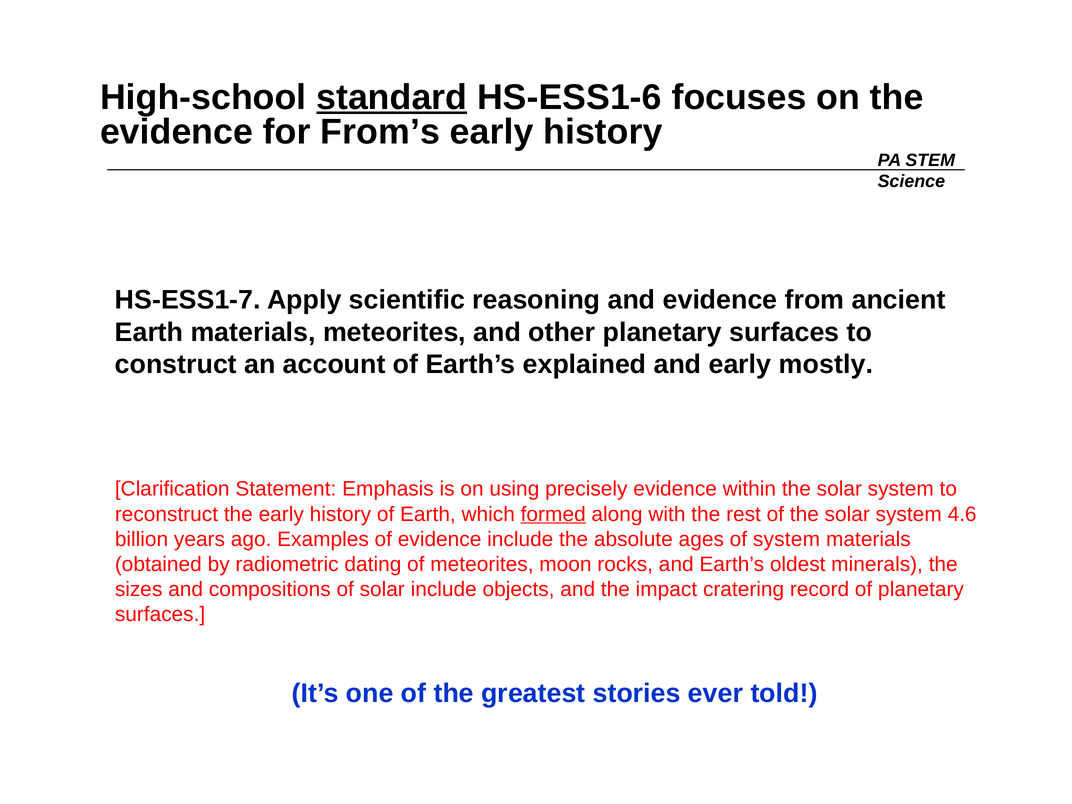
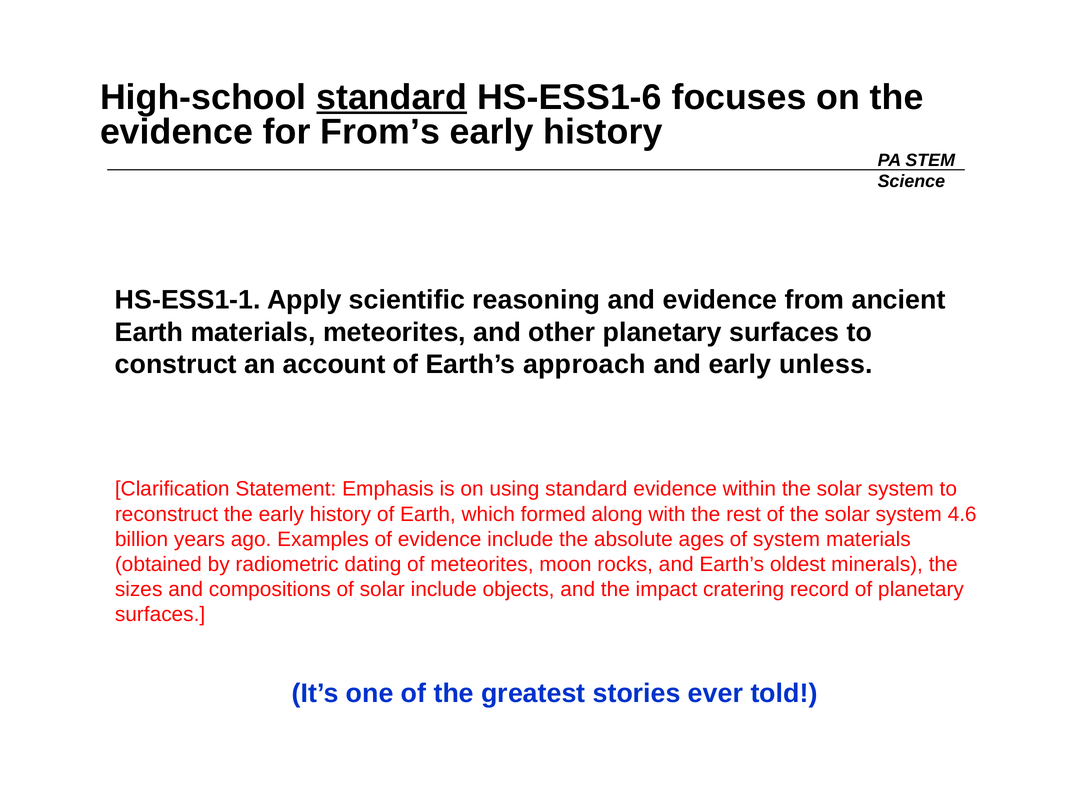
HS-ESS1-7: HS-ESS1-7 -> HS-ESS1-1 (188, 300)
explained: explained -> approach (584, 364)
mostly: mostly -> unless (826, 364)
using precisely: precisely -> standard (586, 489)
formed underline: present -> none (553, 514)
